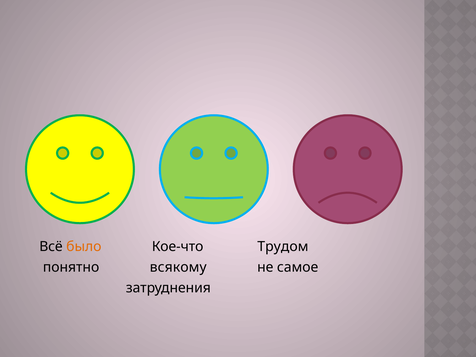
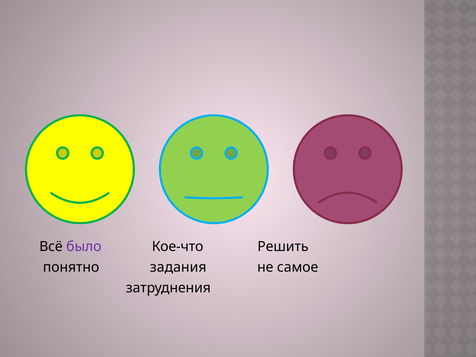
было colour: orange -> purple (84, 247)
Трудом: Трудом -> Решить (283, 247)
всякому: всякому -> задания (178, 267)
